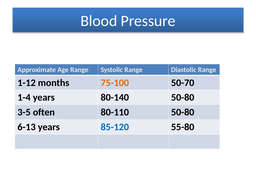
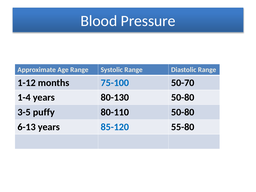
75-100 colour: orange -> blue (115, 83)
80-140: 80-140 -> 80-130 (115, 97)
often: often -> puffy (44, 112)
